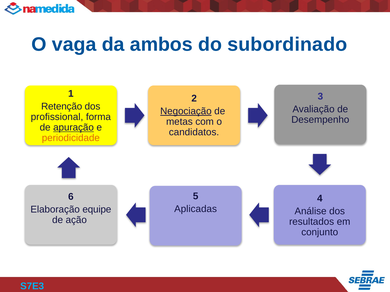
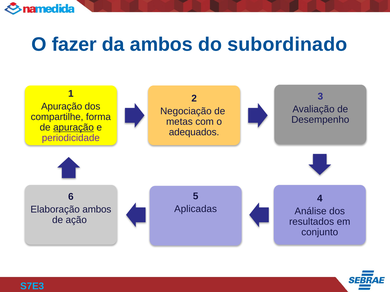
vaga: vaga -> fazer (74, 45)
Retenção: Retenção -> Apuração (62, 107)
Negociação underline: present -> none (186, 111)
profissional: profissional -> compartilhe (57, 117)
candidatos: candidatos -> adequados (194, 132)
periodicidade colour: orange -> purple (71, 138)
Elaboração equipe: equipe -> ambos (97, 210)
